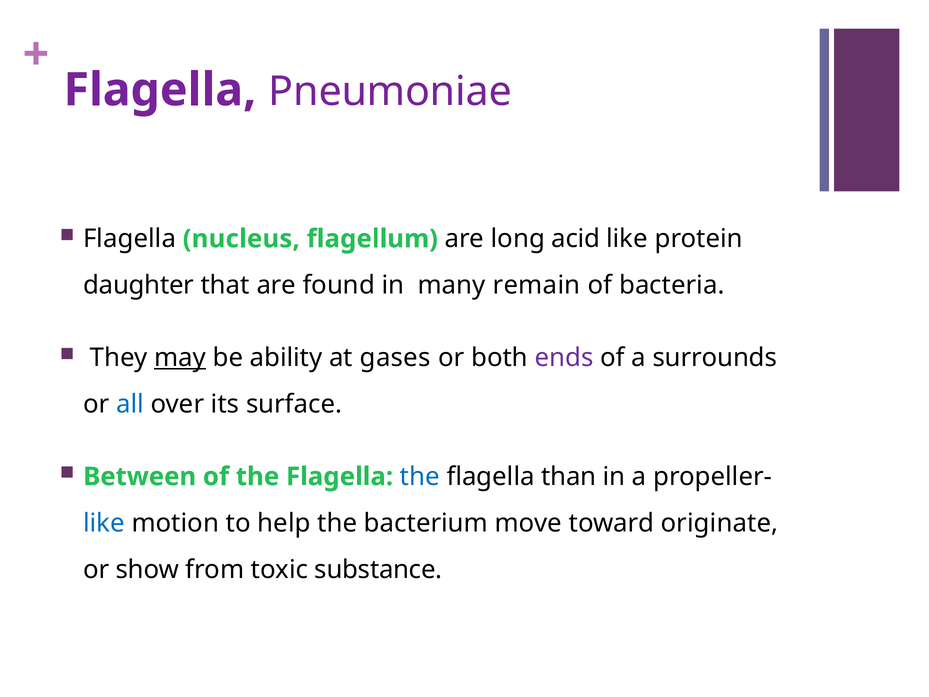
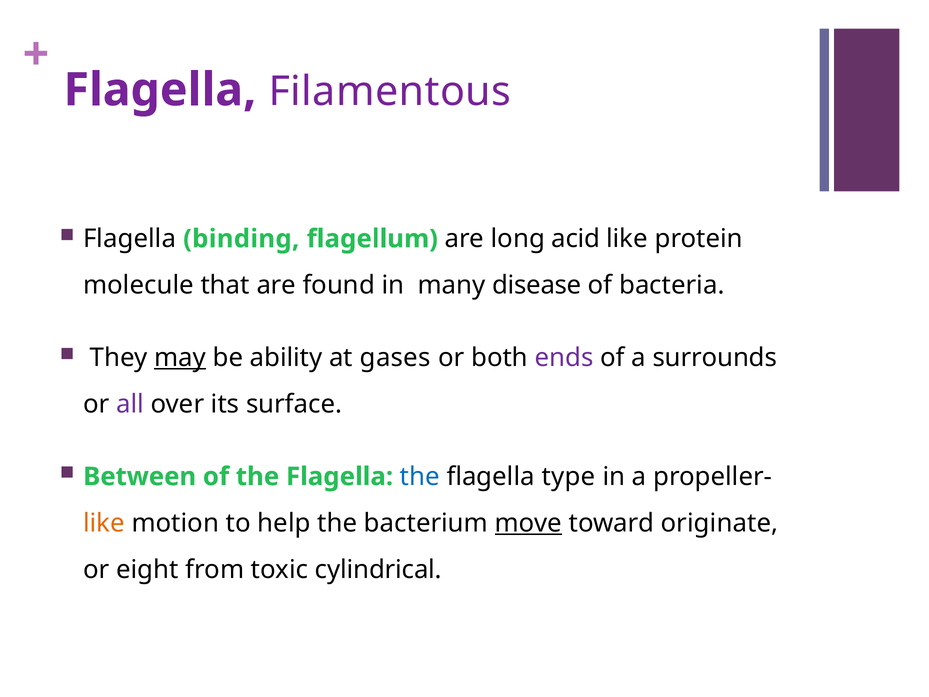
Pneumoniae: Pneumoniae -> Filamentous (390, 92)
nucleus: nucleus -> binding (241, 239)
daughter: daughter -> molecule (139, 285)
remain: remain -> disease (537, 285)
all colour: blue -> purple (130, 404)
than: than -> type (569, 476)
like colour: blue -> orange (104, 523)
move underline: none -> present (528, 523)
show: show -> eight (147, 570)
substance: substance -> cylindrical (378, 570)
